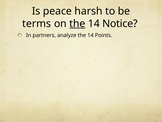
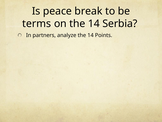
harsh: harsh -> break (88, 11)
the underline: present -> none (77, 24)
Notice: Notice -> Serbia (120, 24)
